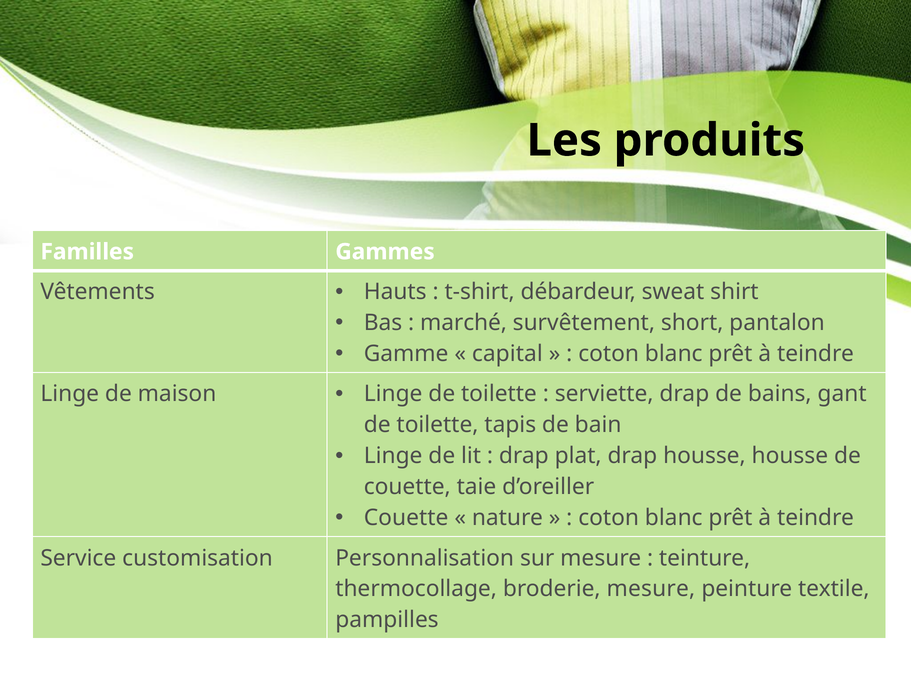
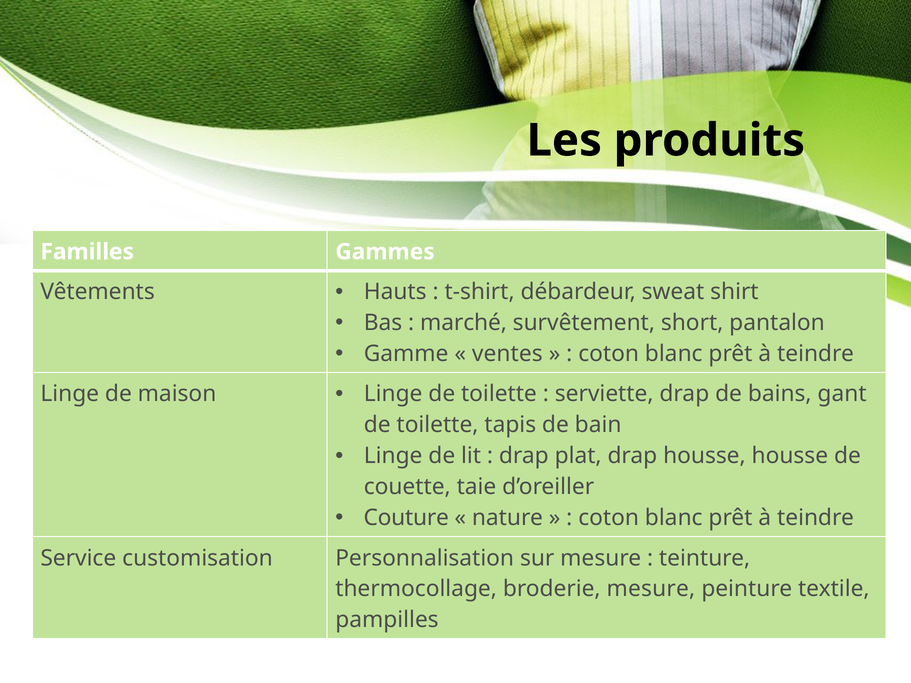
capital: capital -> ventes (507, 354)
Couette: Couette -> Couture (406, 518)
